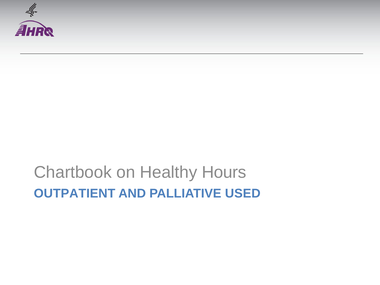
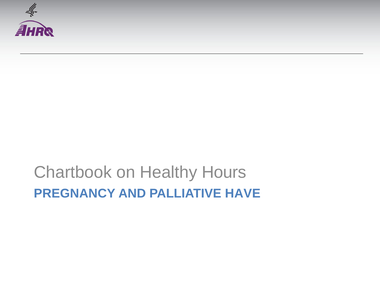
OUTPATIENT: OUTPATIENT -> PREGNANCY (75, 194)
USED: USED -> HAVE (243, 194)
